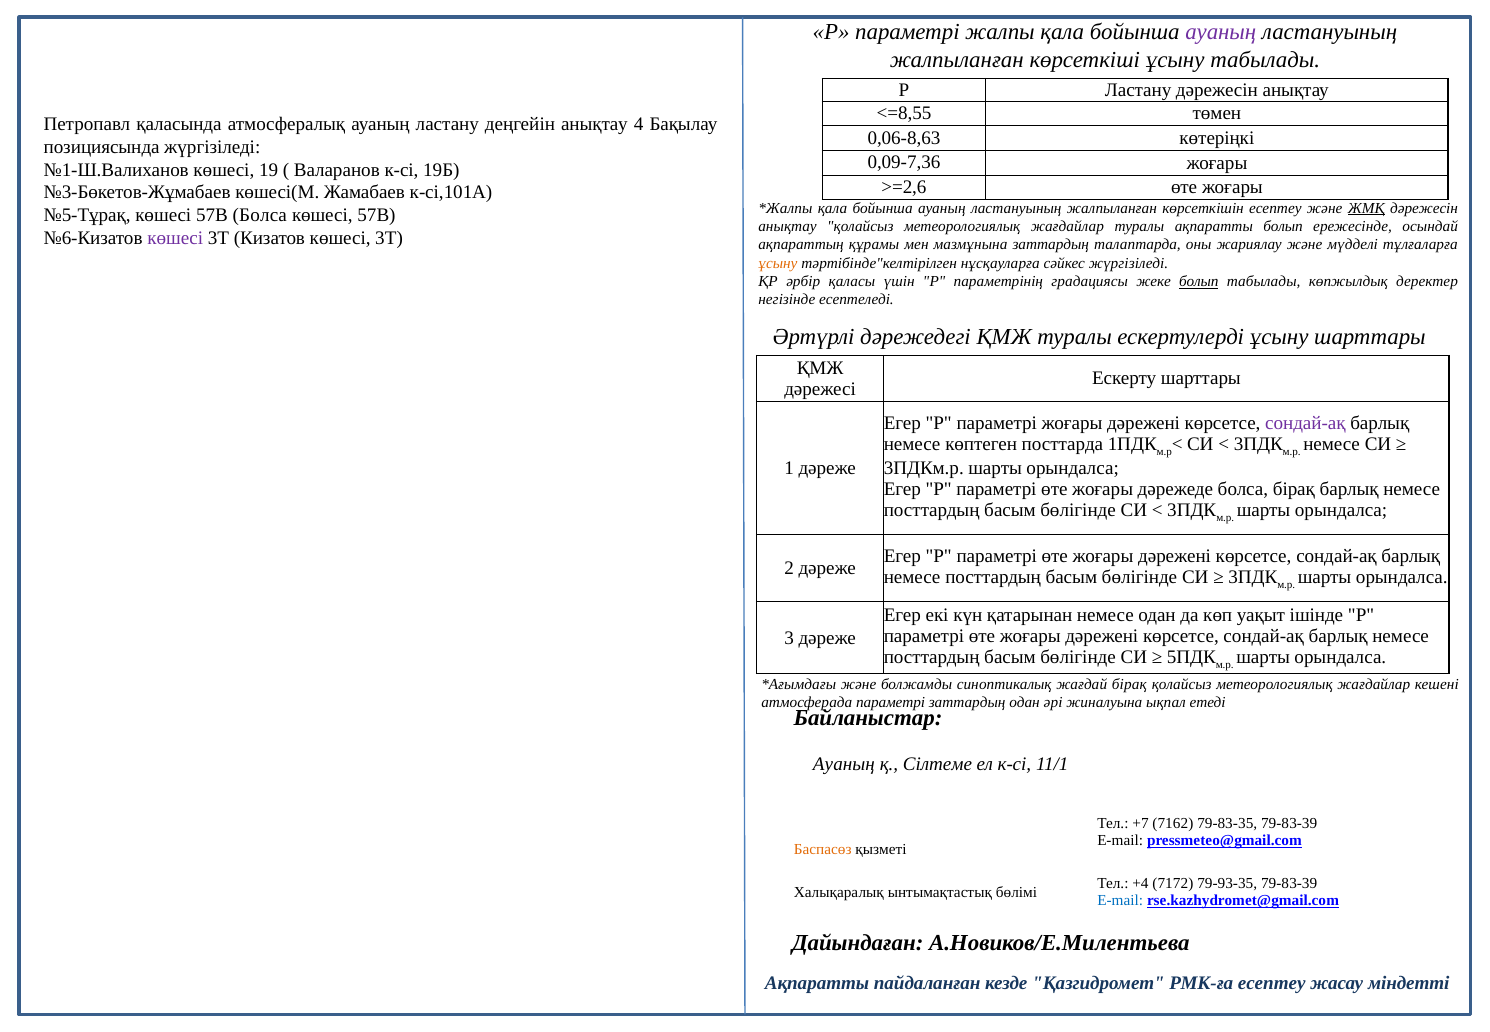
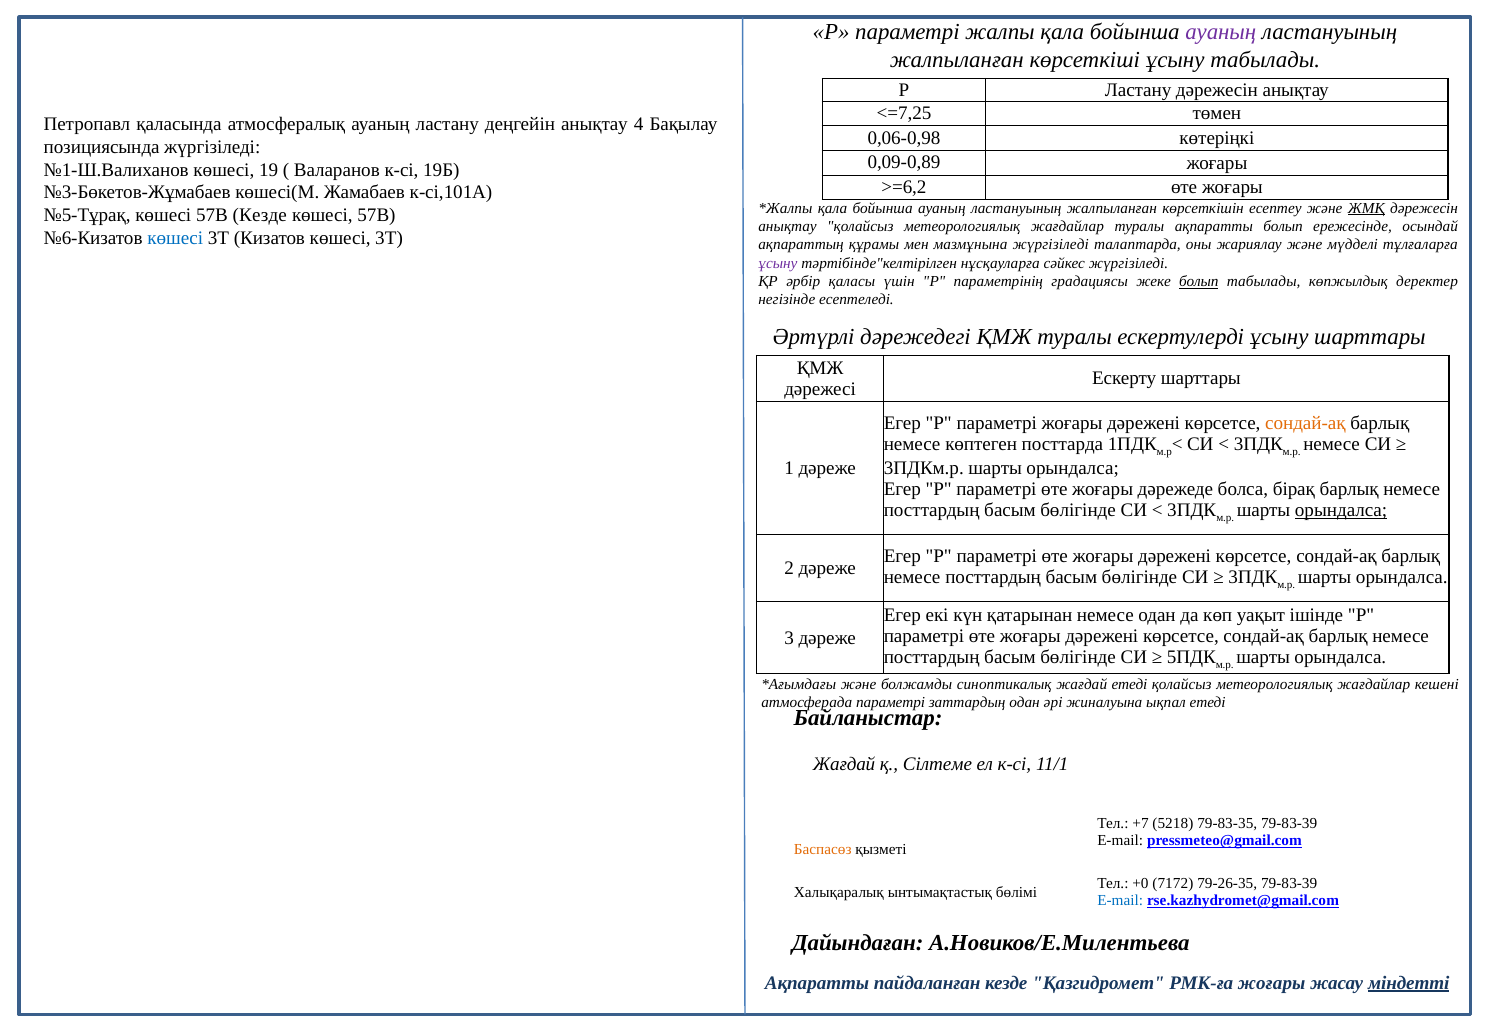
<=8,55: <=8,55 -> <=7,25 (904, 113)
0,06-8,63: 0,06-8,63 -> 0,06-0,98 (904, 138)
0,09-7,36: 0,09-7,36 -> 0,09-0,89 (904, 162)
>=2,6: >=2,6 -> >=6,2 (904, 187)
57В Болса: Болса -> Кезде (260, 216)
көшесі colour: purple -> blue (175, 238)
мазмұнына заттардың: заттардың -> жүргізіледі (1051, 245)
ұсыну colour: orange -> purple (778, 263)
сондай-ақ colour: purple -> orange (1305, 423)
орындалса underline: none -> present (1341, 510)
жағдай бірақ: бірақ -> етеді (1130, 684)
Ауаның: Ауаның -> Жағдай (844, 764)
7162: 7162 -> 5218 (1173, 823)
+4: +4 -> +0 (1140, 883)
79-93-35: 79-93-35 -> 79-26-35 (1227, 883)
РМК-ға есептеу: есептеу -> жоғары (1272, 982)
міндетті underline: none -> present (1409, 982)
